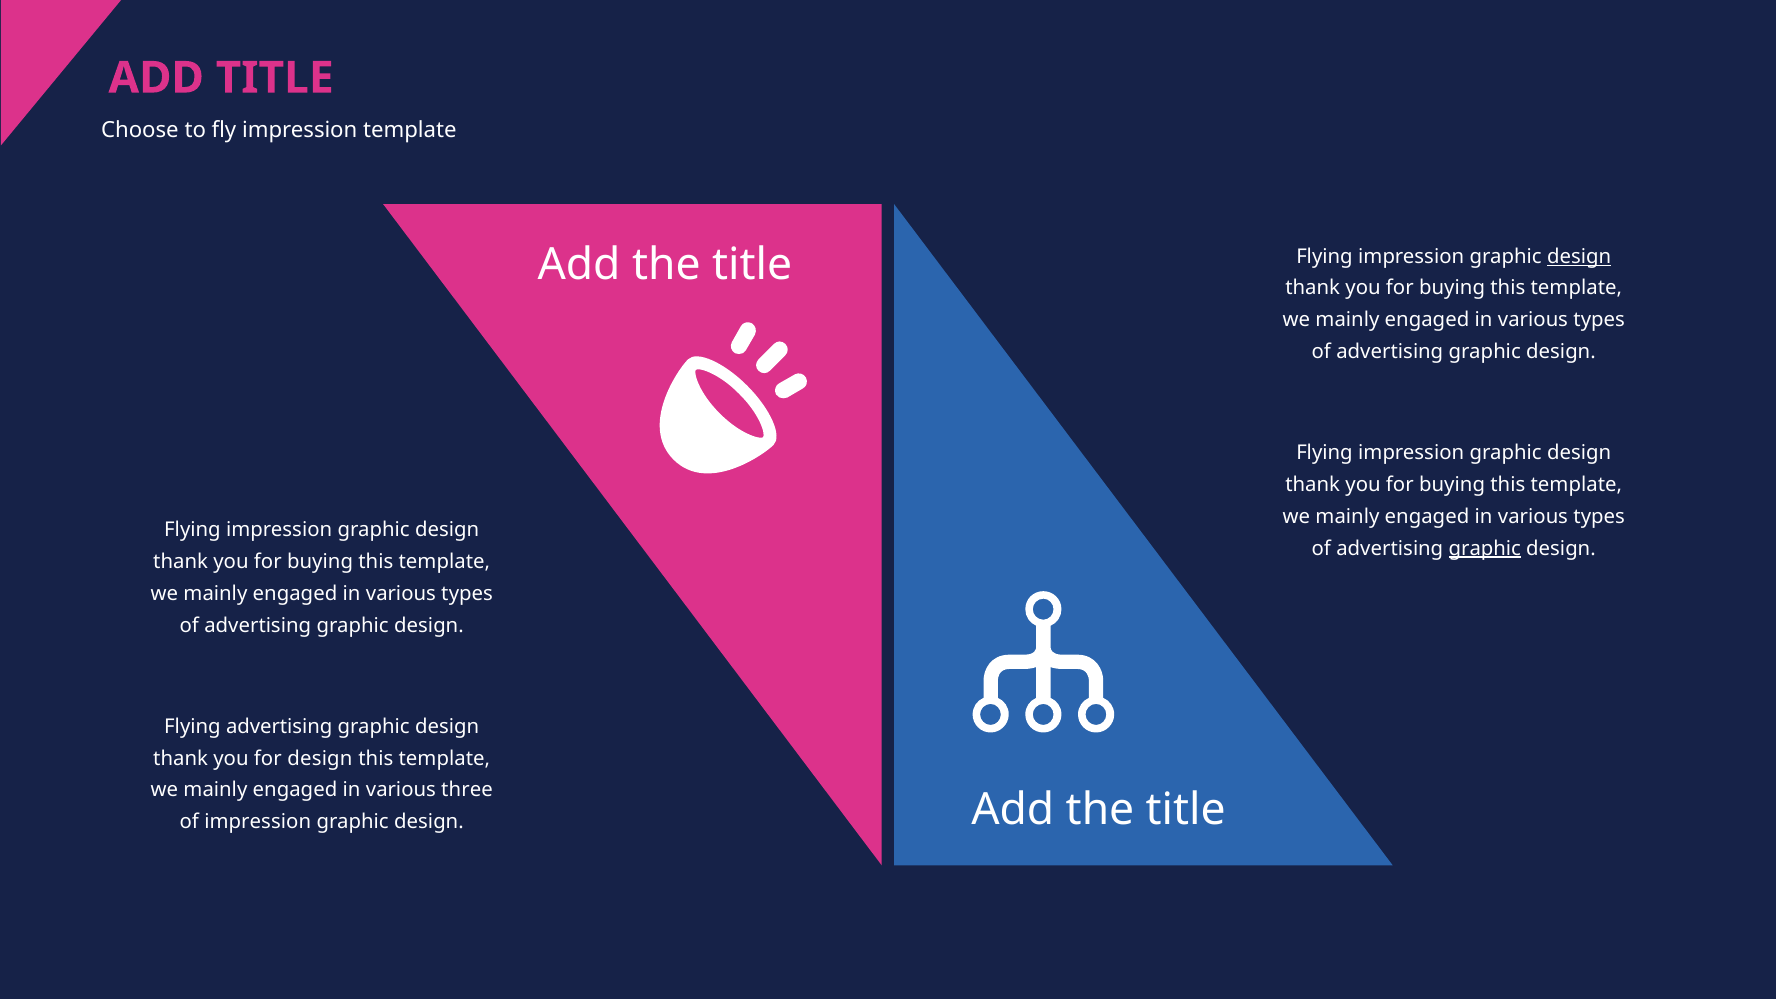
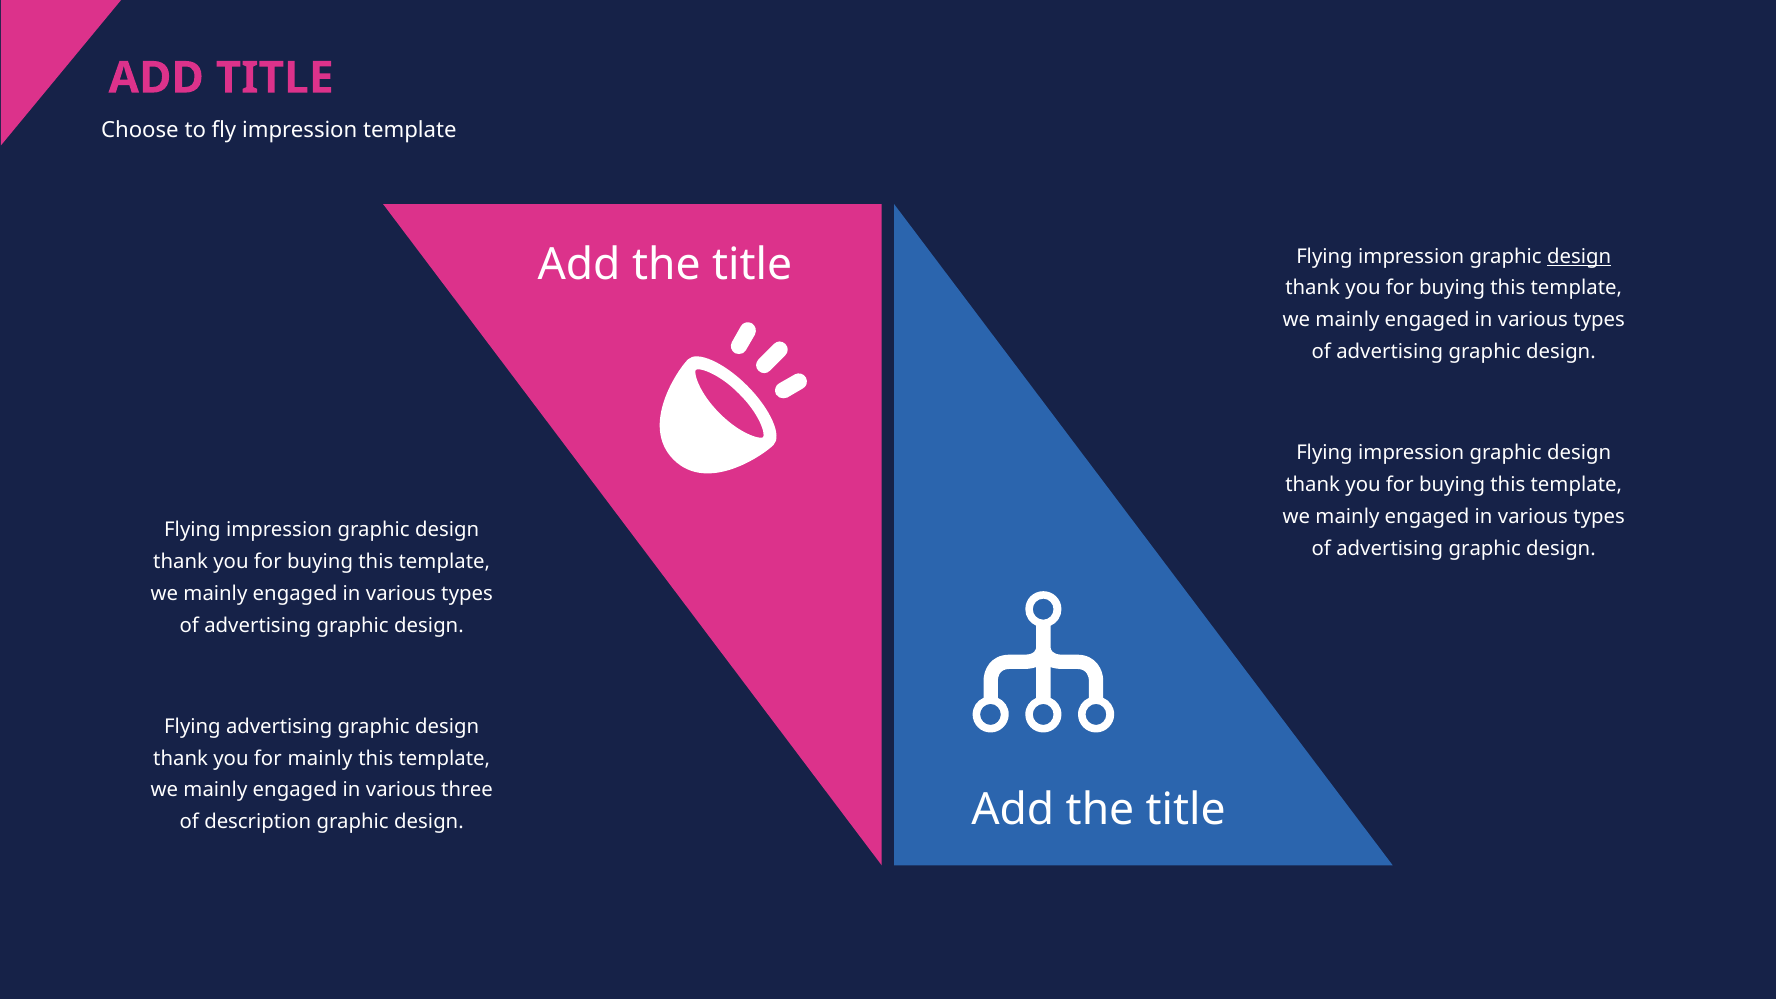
graphic underline: present -> none (1485, 548)
for design: design -> mainly (320, 759)
of impression: impression -> description (258, 822)
